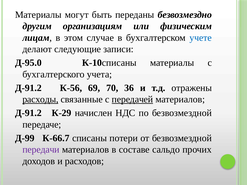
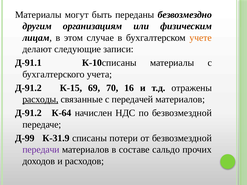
учете colour: blue -> orange (201, 38)
Д-95.0: Д-95.0 -> Д-91.1 (28, 63)
К-56: К-56 -> К-15 (71, 88)
36: 36 -> 16 (129, 88)
передачей underline: present -> none (132, 100)
К-29: К-29 -> К-64 (62, 113)
К-66.7: К-66.7 -> К-31.9 (56, 138)
